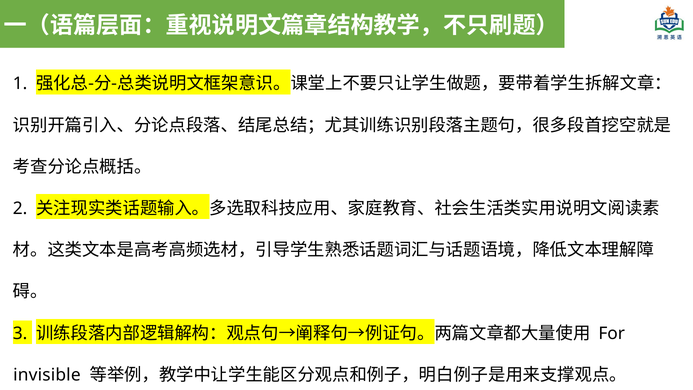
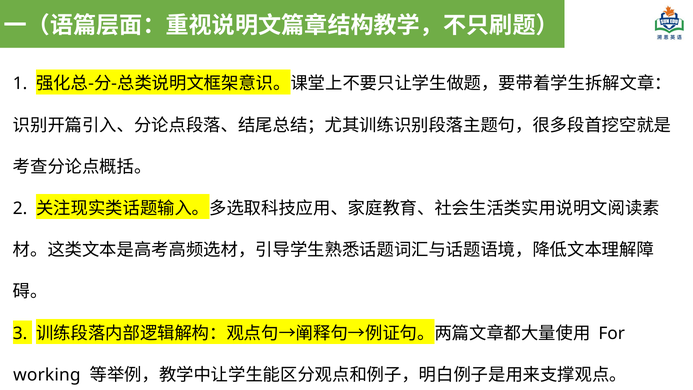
invisible: invisible -> working (47, 375)
